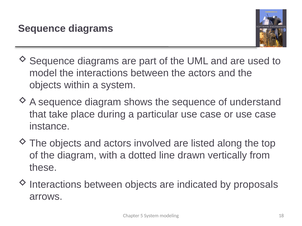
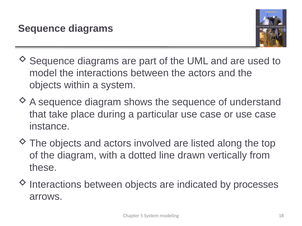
proposals: proposals -> processes (256, 185)
